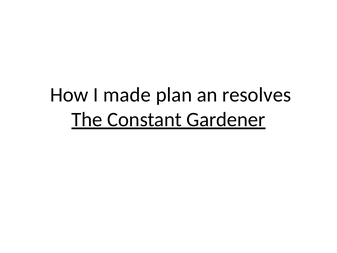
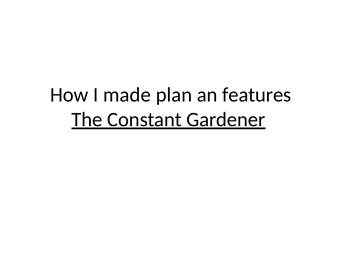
resolves: resolves -> features (257, 95)
